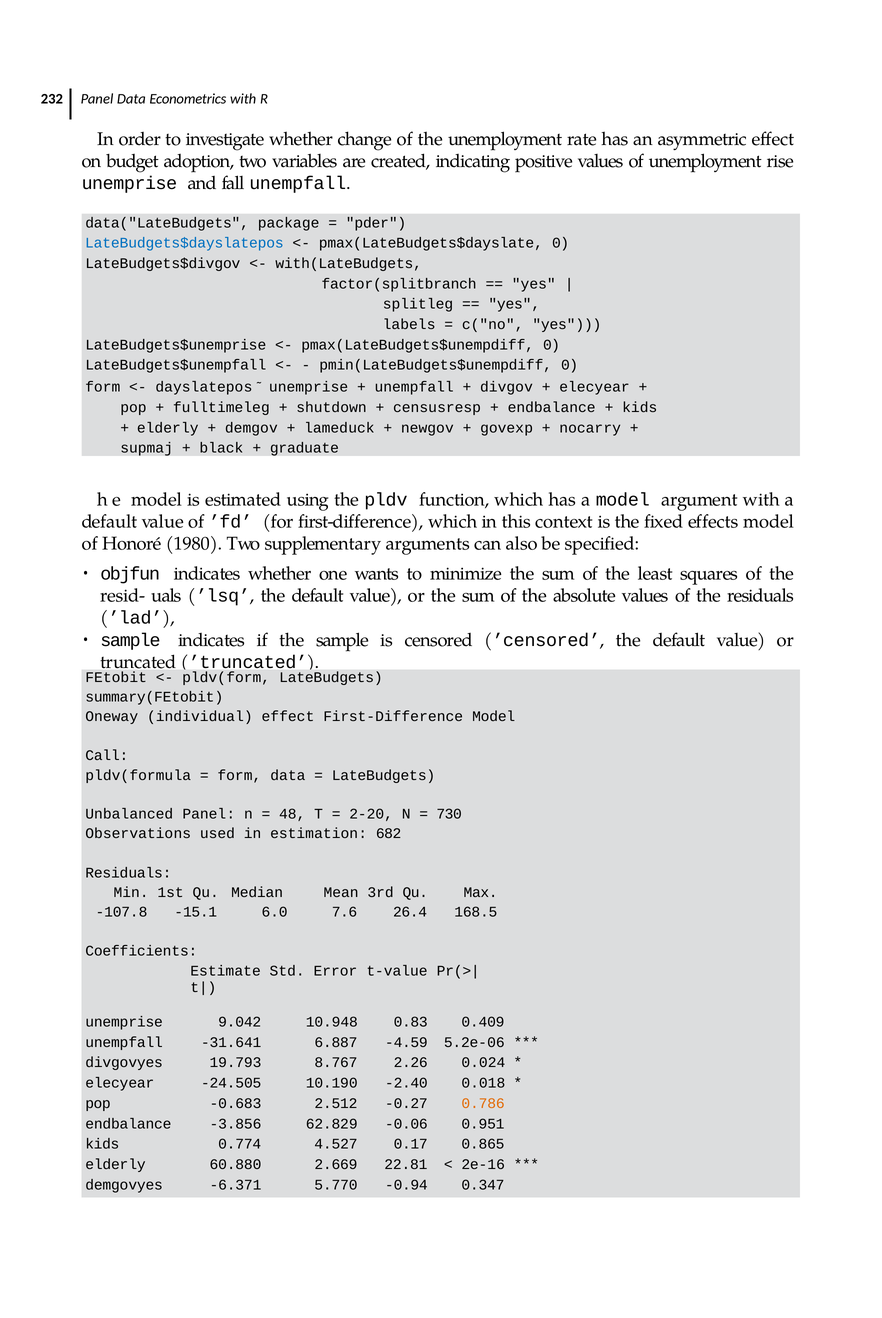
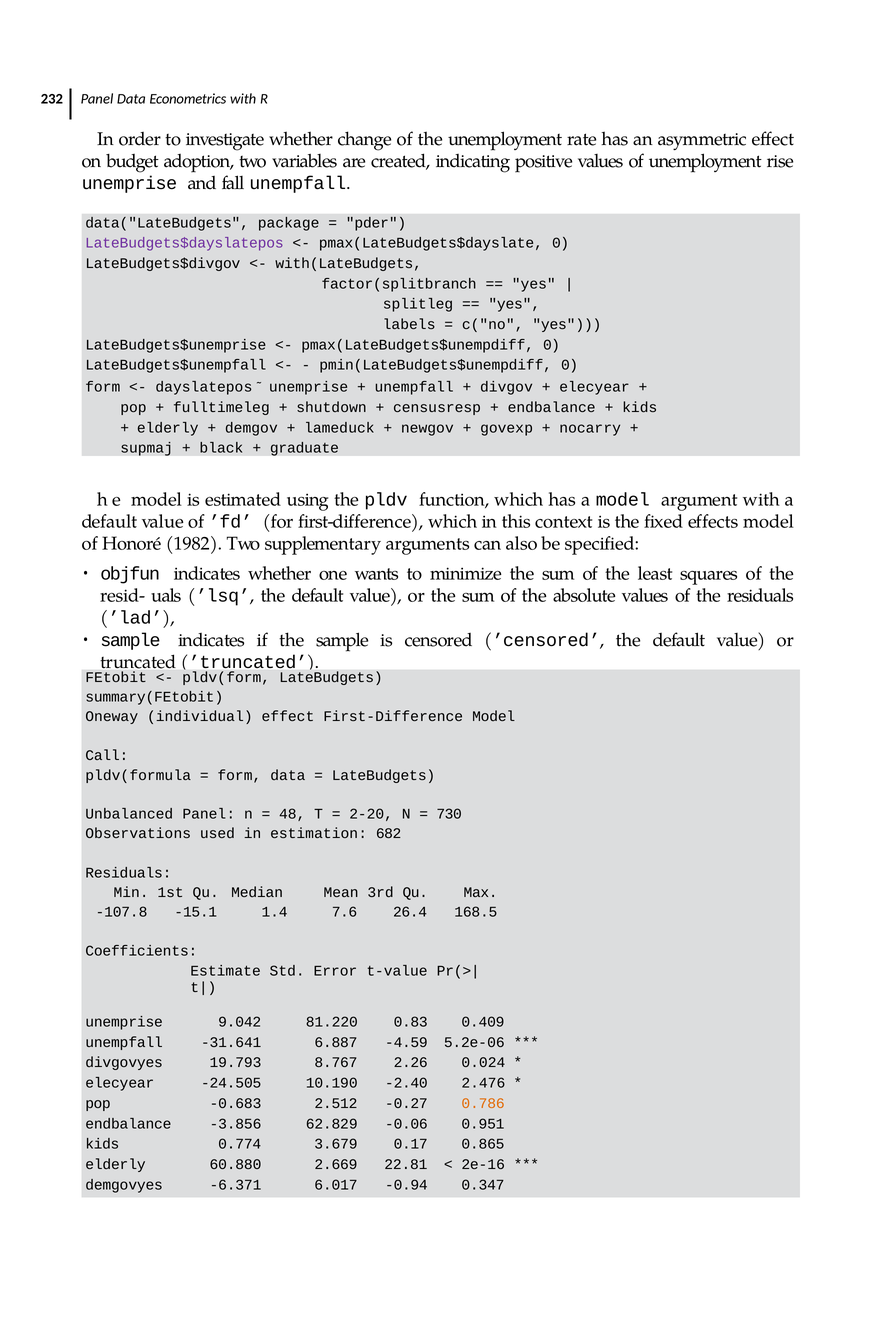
LateBudgets$dayslatepos colour: blue -> purple (184, 243)
1980: 1980 -> 1982 (194, 543)
6.0: 6.0 -> 1.4 (275, 912)
10.948: 10.948 -> 81.220 (332, 1021)
0.018: 0.018 -> 2.476 (483, 1083)
4.527: 4.527 -> 3.679 (336, 1144)
5.770: 5.770 -> 6.017 (336, 1185)
